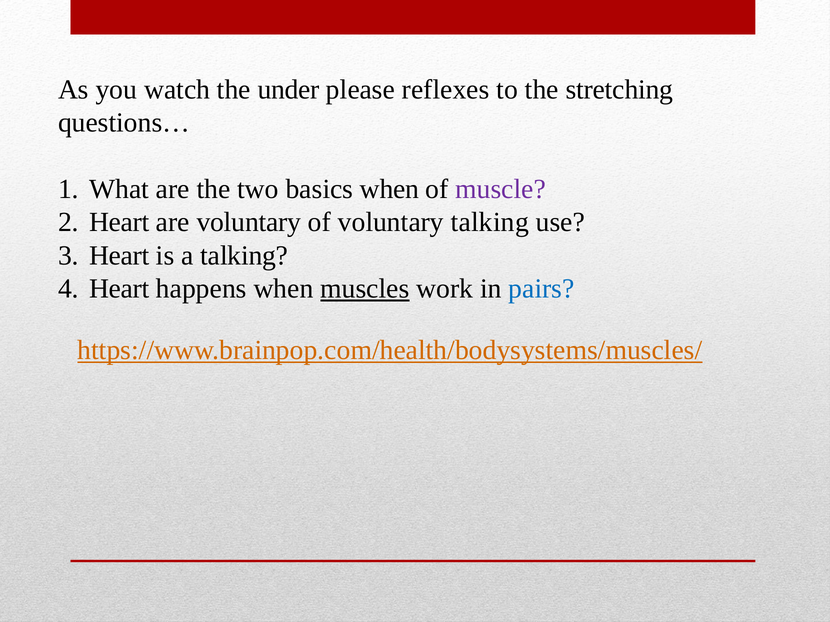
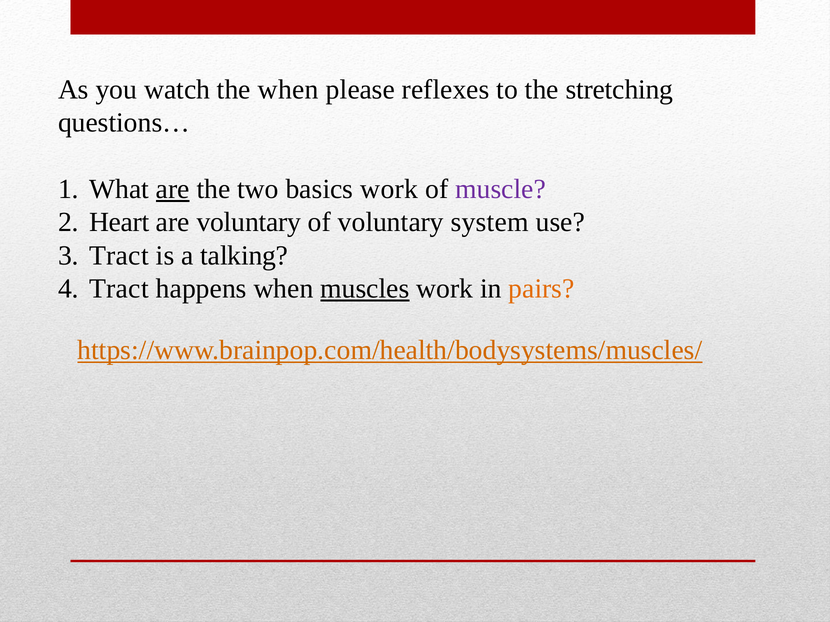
the under: under -> when (288, 90)
are underline: none -> present (173, 189)
basics when: when -> work (389, 189)
voluntary talking: talking -> system (490, 223)
Heart: Heart -> Tract (119, 256)
Heart: Heart -> Tract (119, 289)
pairs colour: blue -> orange (541, 289)
